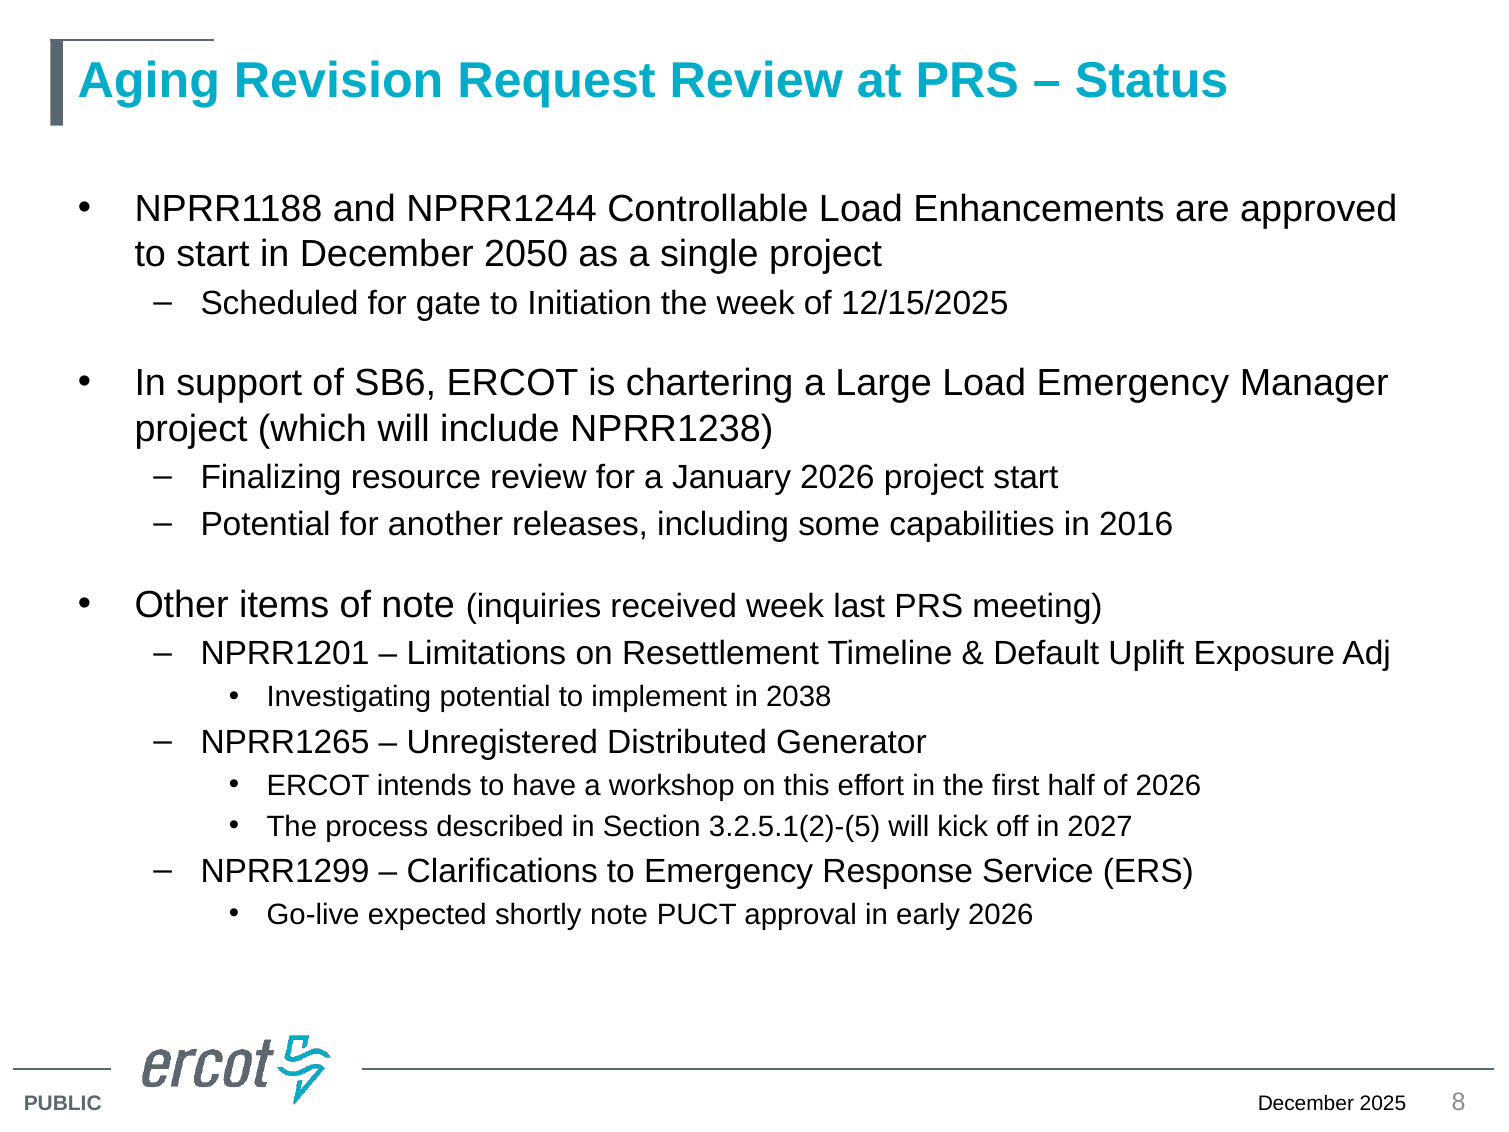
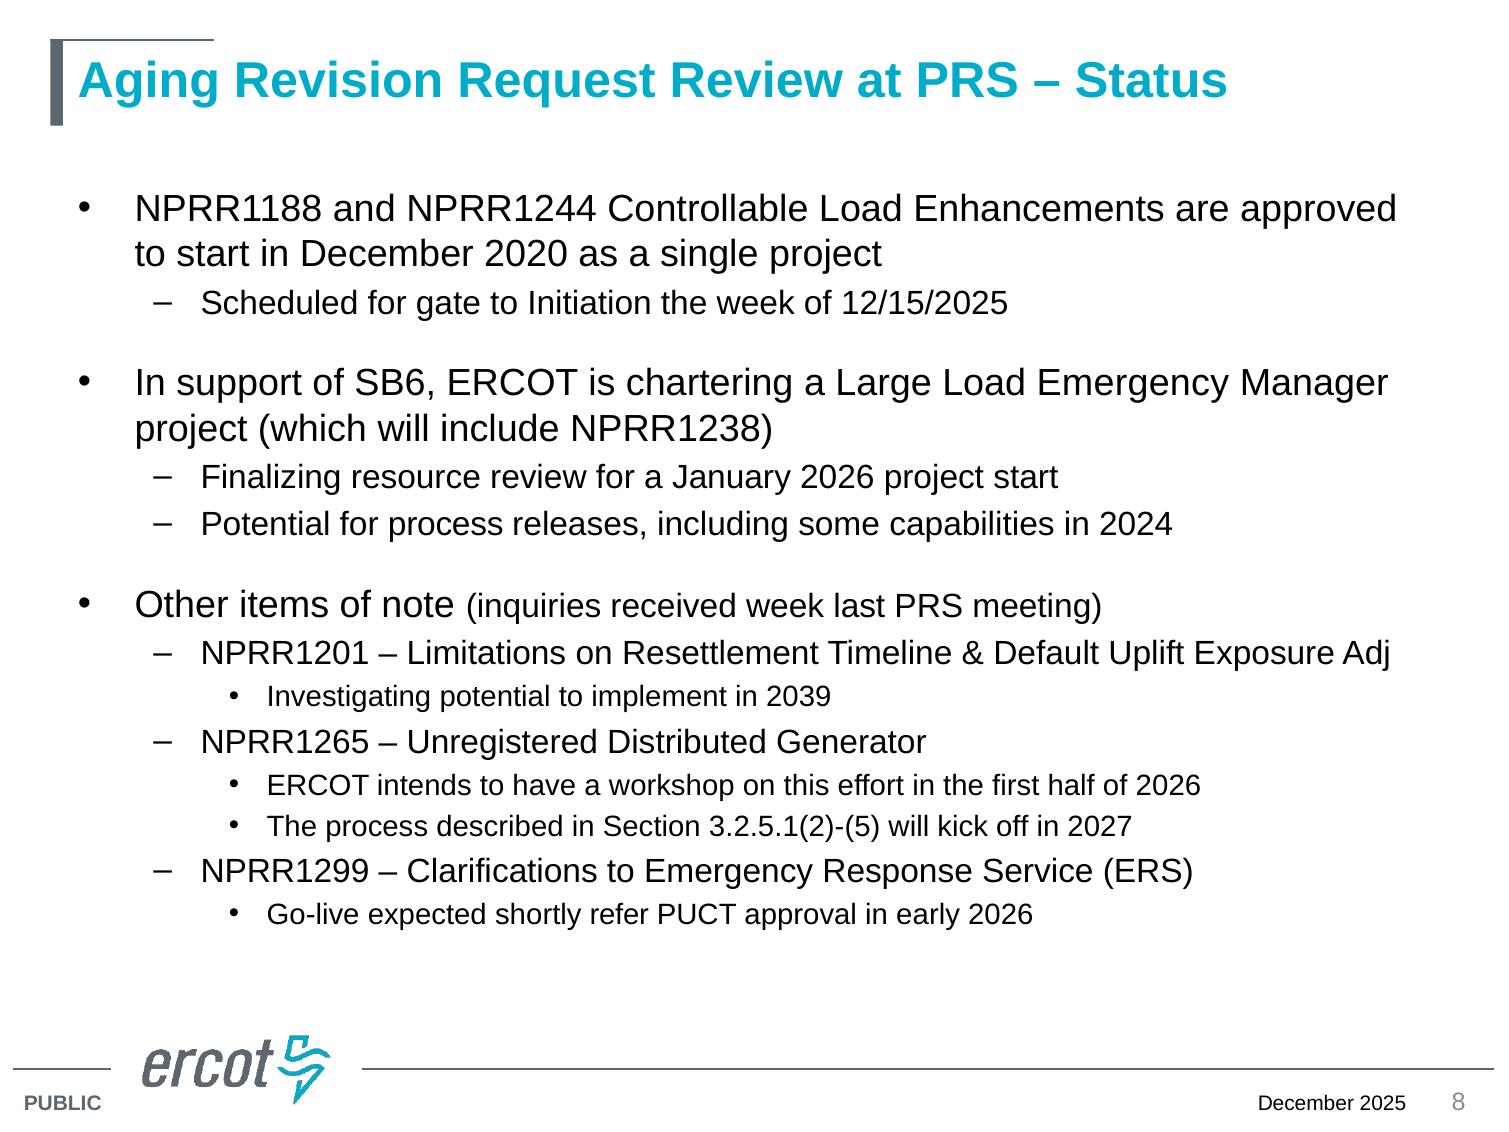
2050: 2050 -> 2020 (526, 254)
for another: another -> process (446, 525)
2016: 2016 -> 2024 (1136, 525)
2038: 2038 -> 2039 (799, 697)
shortly note: note -> refer (619, 914)
